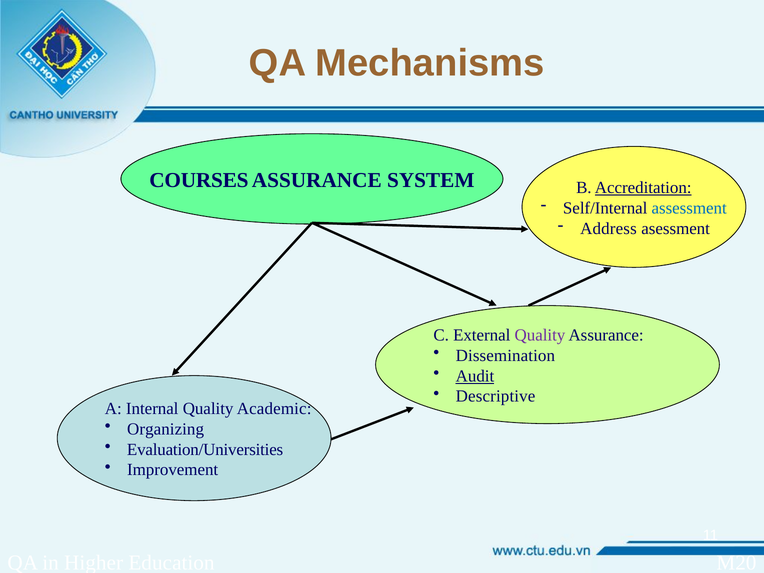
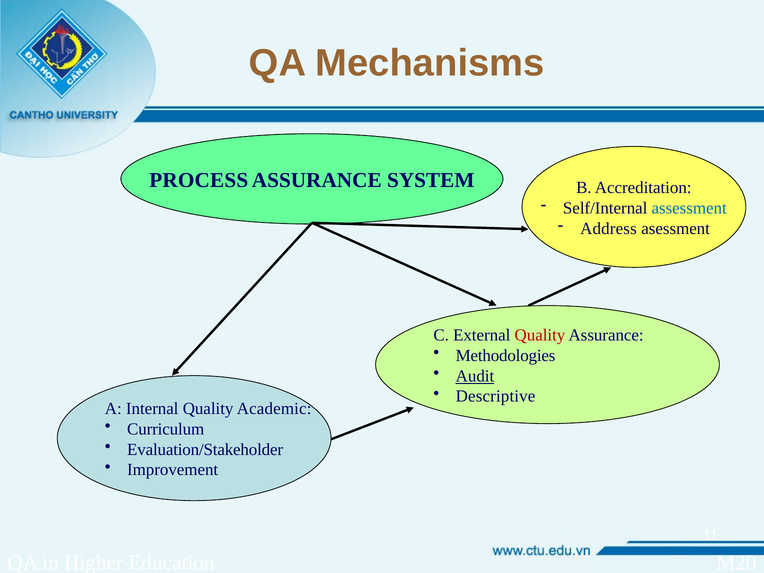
COURSES: COURSES -> PROCESS (199, 180)
Accreditation underline: present -> none (643, 188)
Quality colour: purple -> red (540, 335)
Dissemination: Dissemination -> Methodologies (506, 356)
Organizing: Organizing -> Curriculum (166, 429)
Evaluation/Universities: Evaluation/Universities -> Evaluation/Stakeholder (205, 449)
